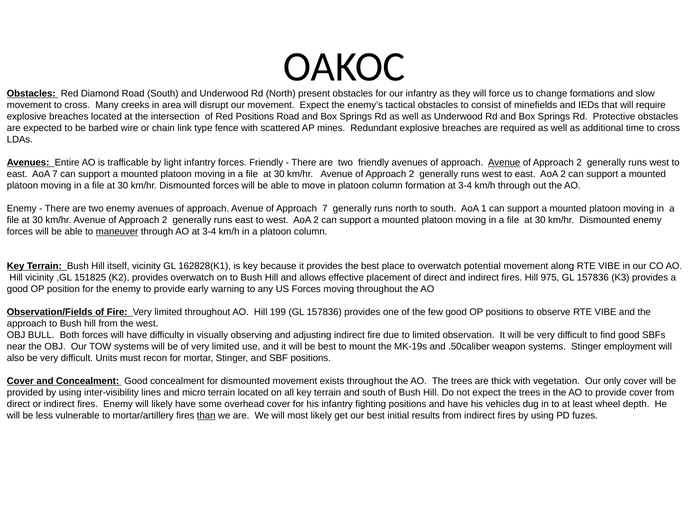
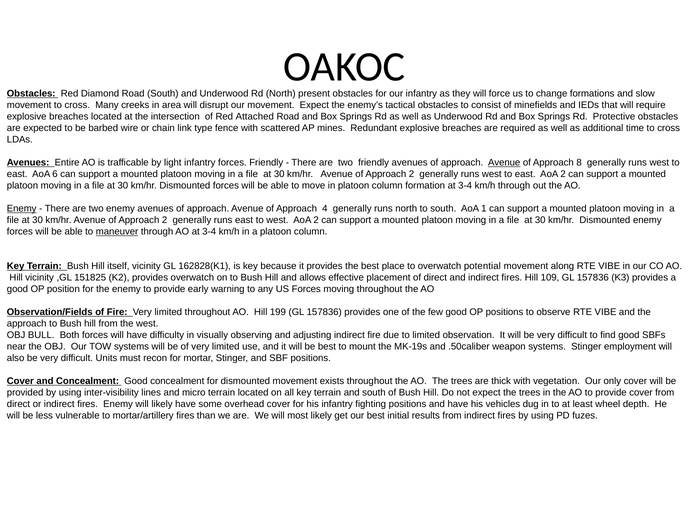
Red Positions: Positions -> Attached (255, 117)
2: 2 -> 8 (579, 163)
AoA 7: 7 -> 6 (55, 174)
Enemy underline: none -> present (22, 209)
Approach 7: 7 -> 4 (325, 209)
975: 975 -> 109 (550, 278)
than underline: present -> none (206, 416)
